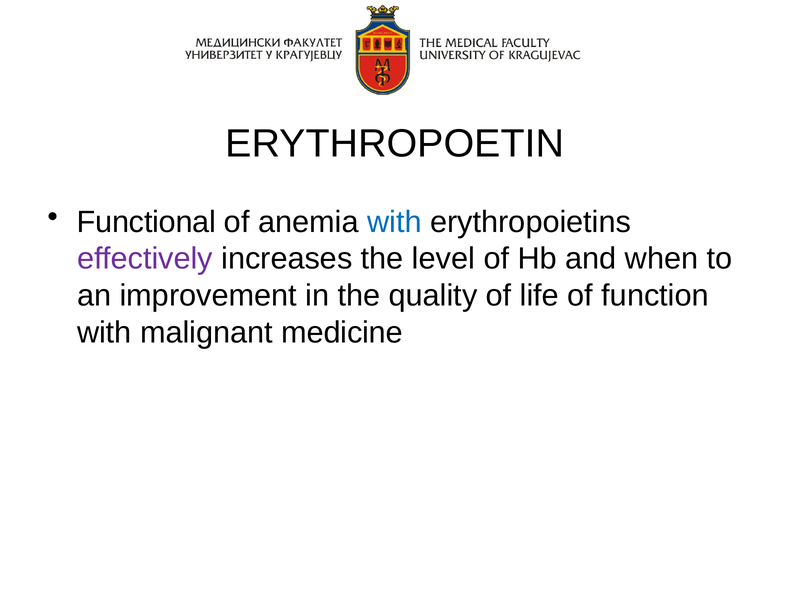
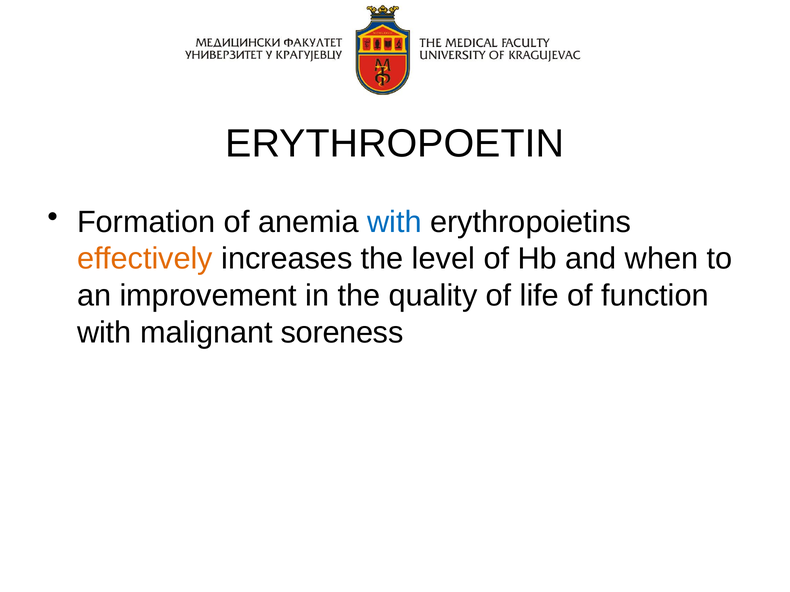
Functional: Functional -> Formation (146, 222)
effectively colour: purple -> orange (145, 259)
medicine: medicine -> soreness (342, 333)
